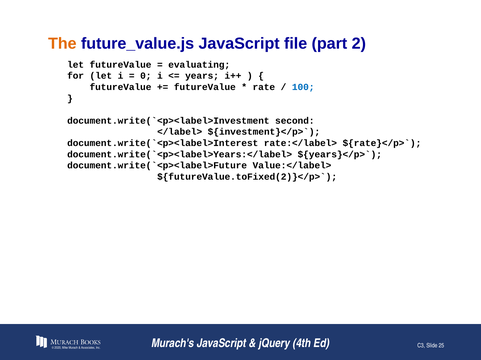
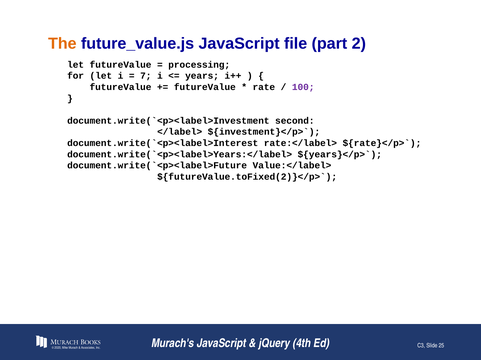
evaluating: evaluating -> processing (199, 65)
0: 0 -> 7 (146, 76)
100 colour: blue -> purple (303, 87)
